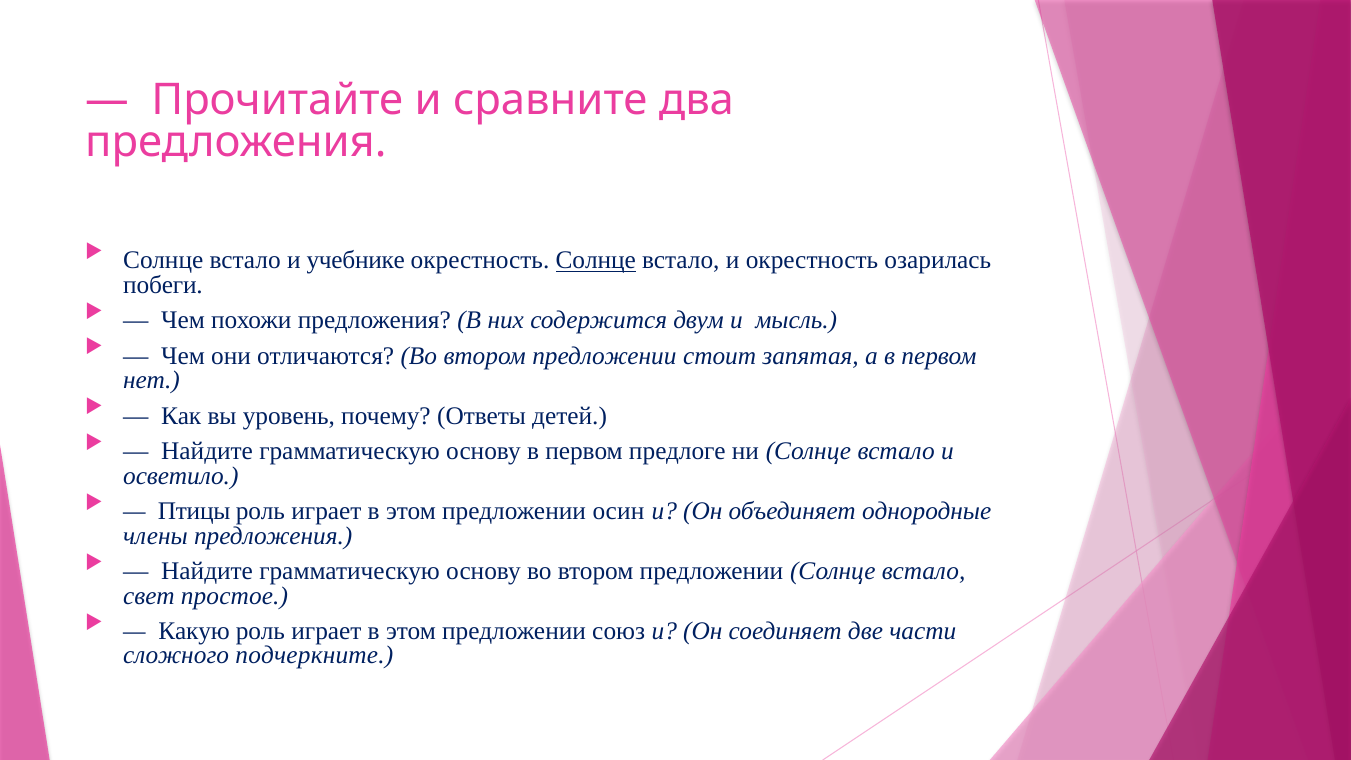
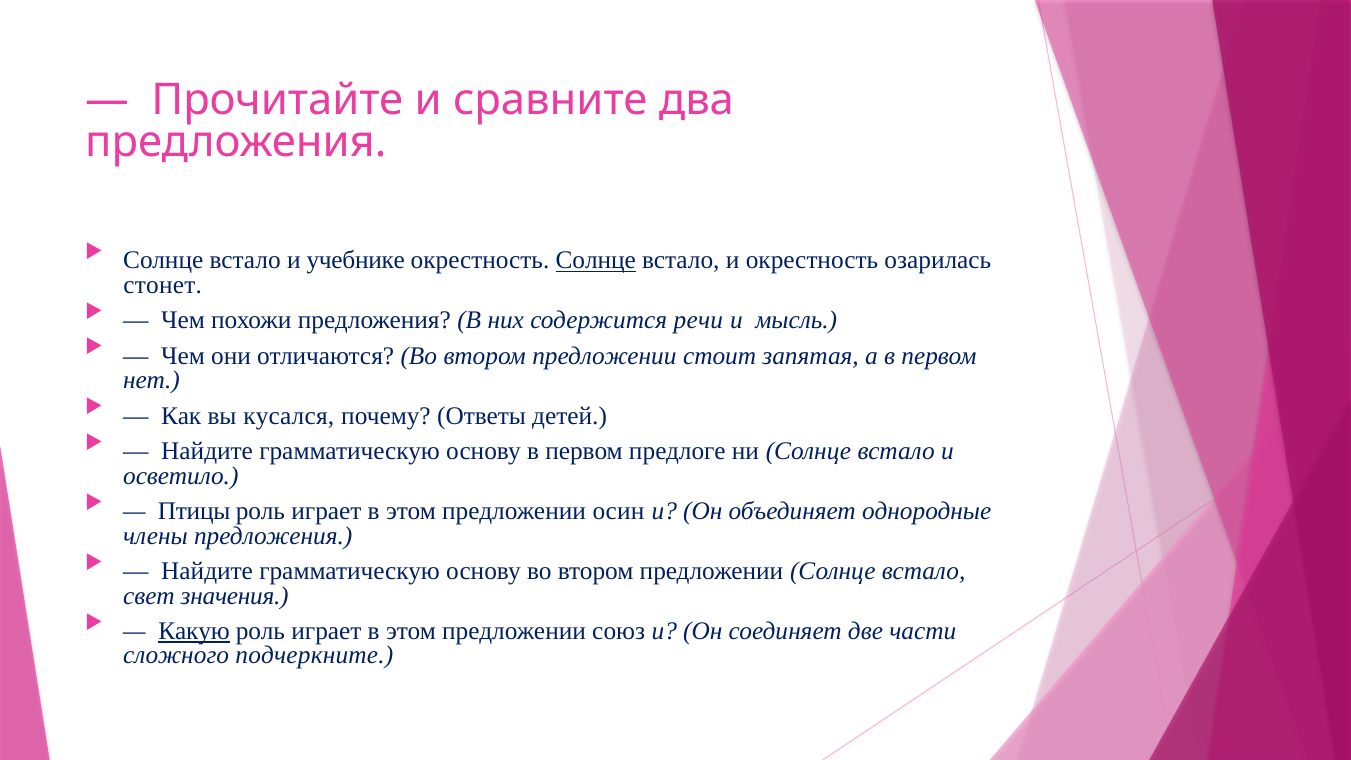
побеги: побеги -> стонет (163, 285)
двум: двум -> речи (698, 320)
уровень: уровень -> кусался (289, 416)
простое: простое -> значения (235, 596)
Какую underline: none -> present (194, 631)
